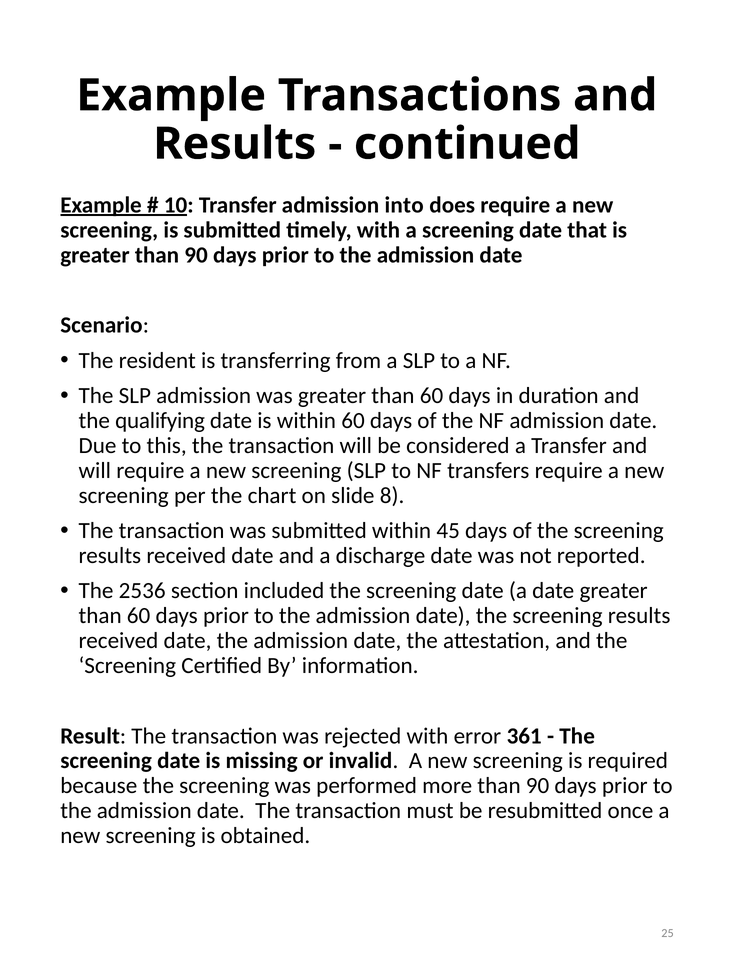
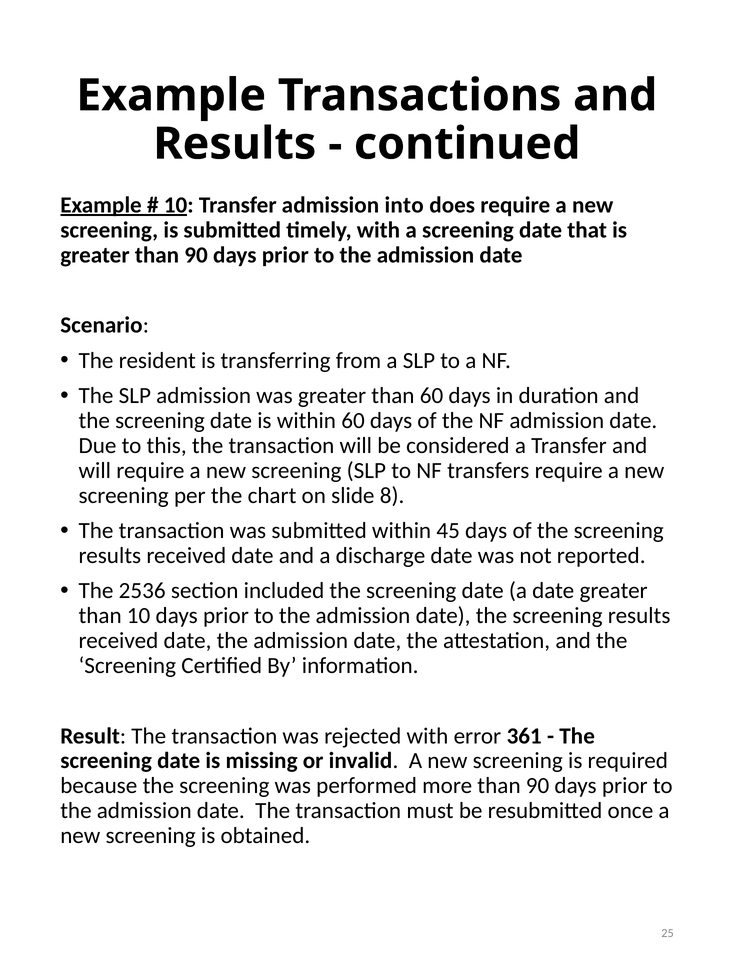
qualifying: qualifying -> screening (160, 421)
60: 60 -> 10 (139, 616)
